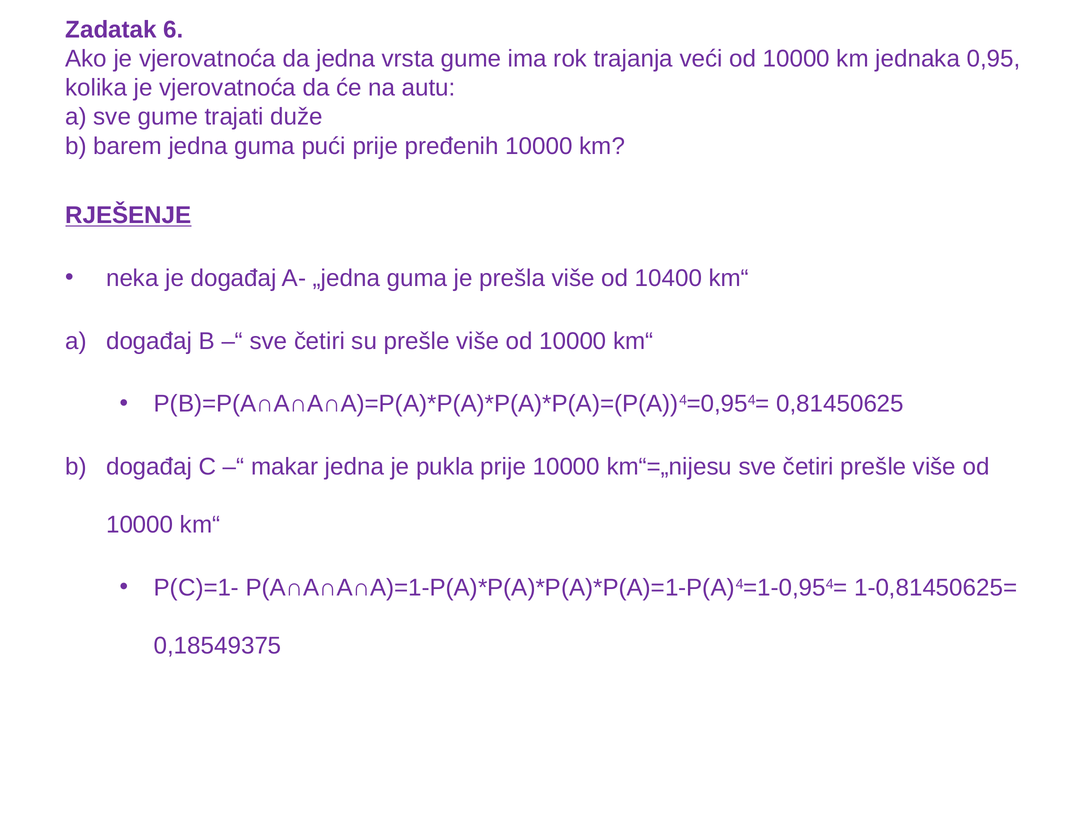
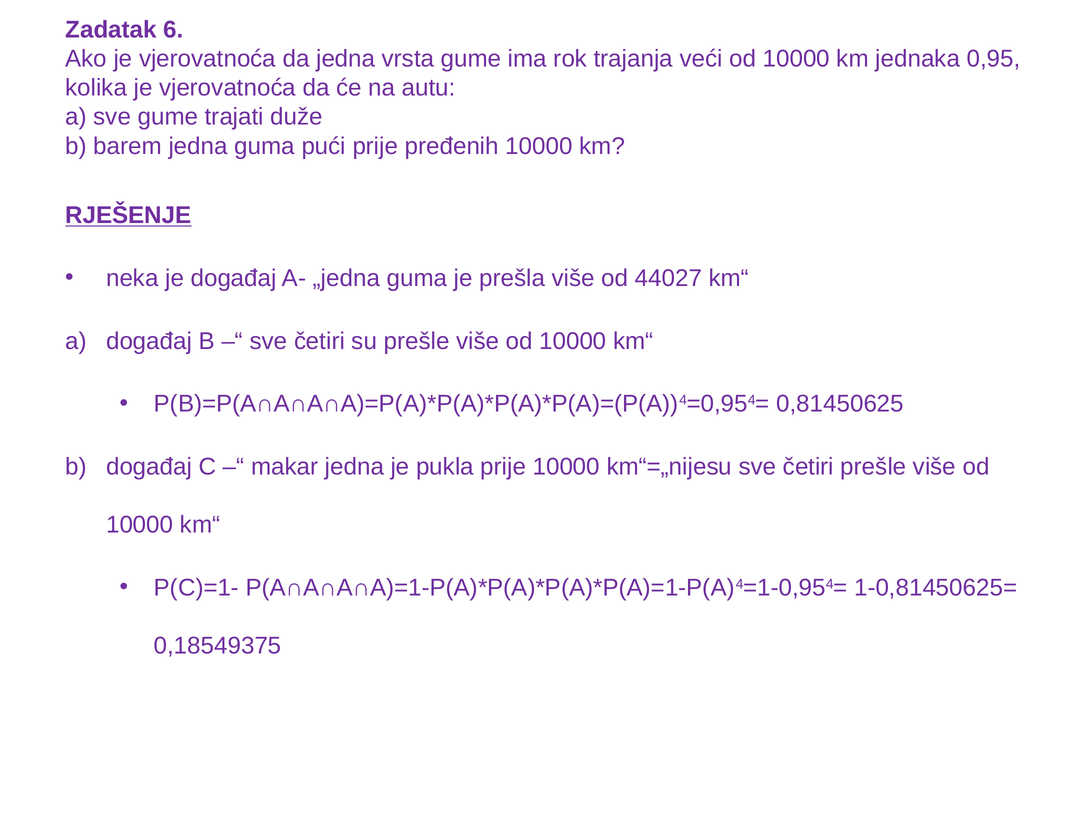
10400: 10400 -> 44027 (668, 278)
